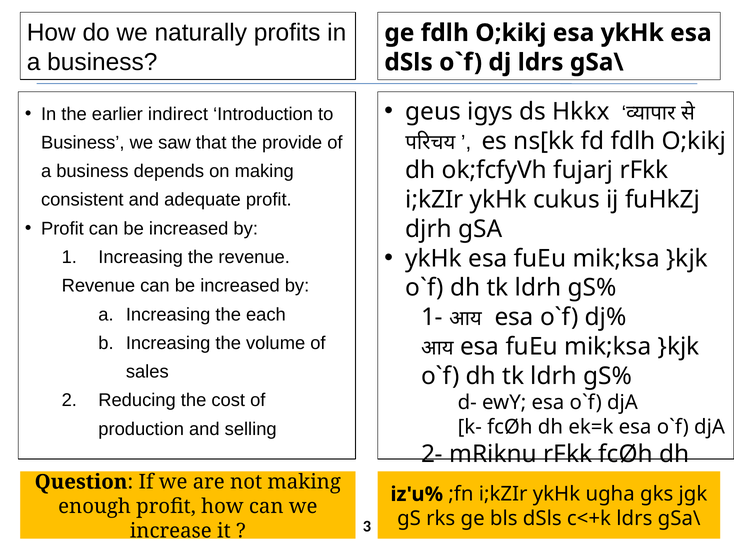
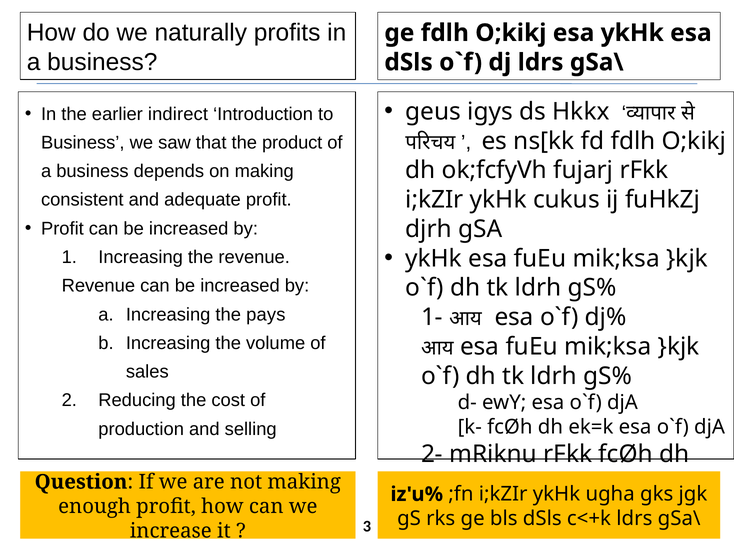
provide: provide -> product (292, 143)
each: each -> pays (266, 314)
